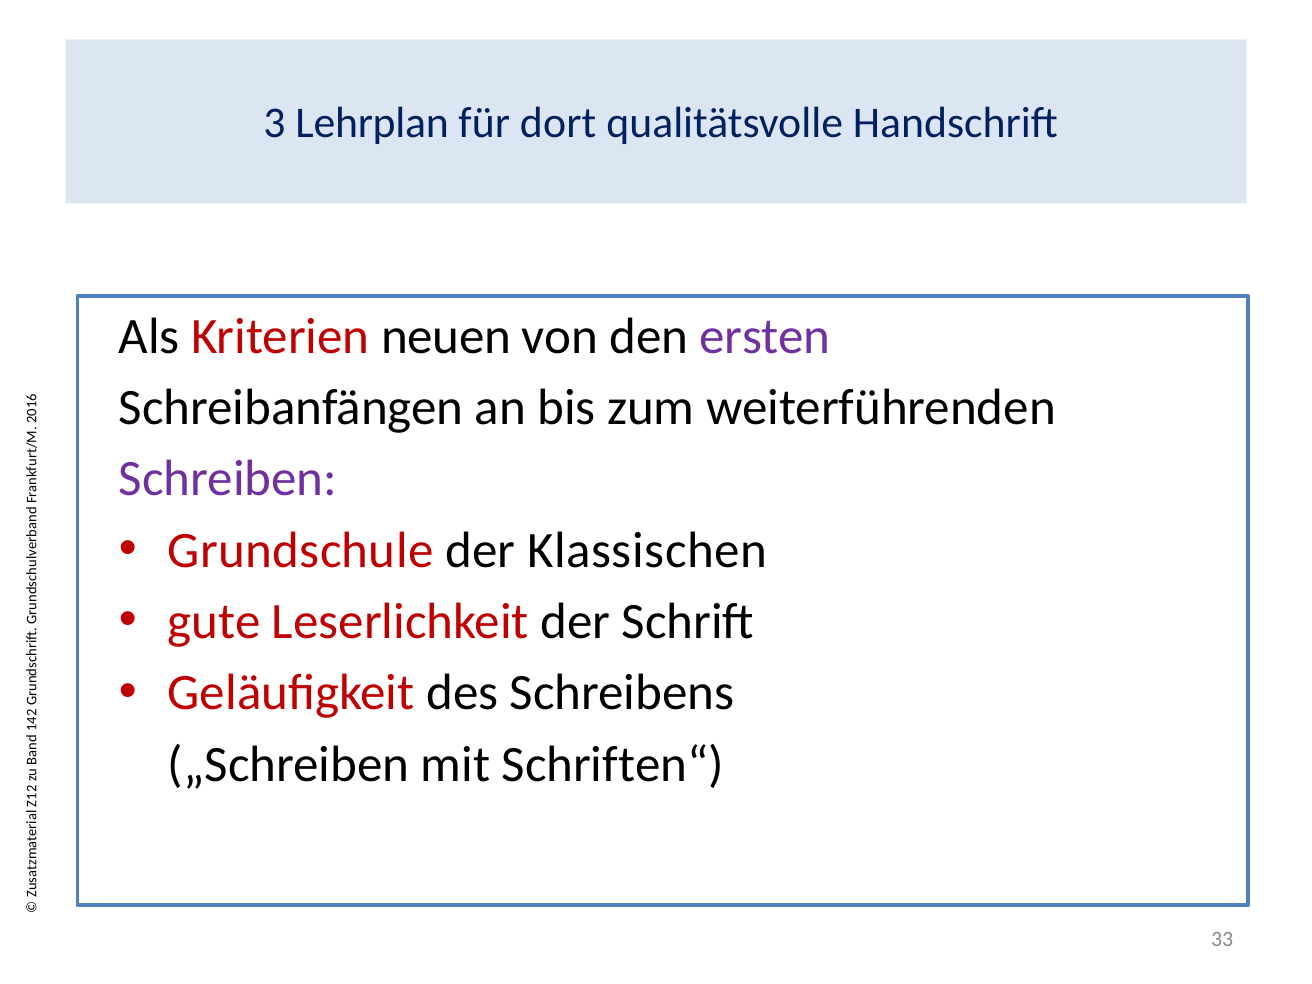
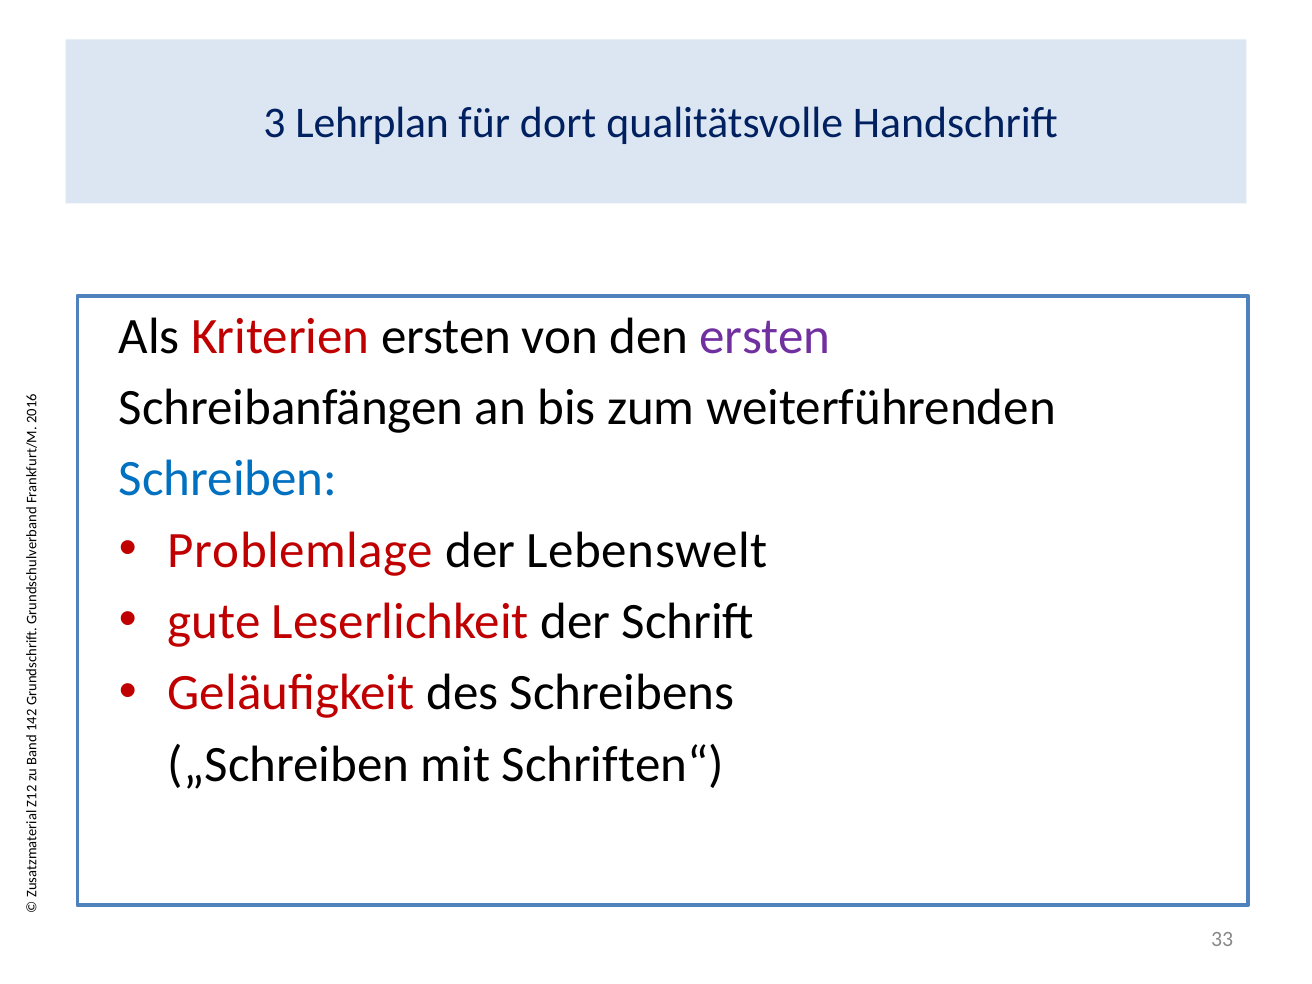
Kriterien neuen: neuen -> ersten (446, 336)
Schreiben colour: purple -> blue (228, 479)
Grundschule: Grundschule -> Problemlage (301, 550)
Klassischen: Klassischen -> Lebenswelt (647, 550)
